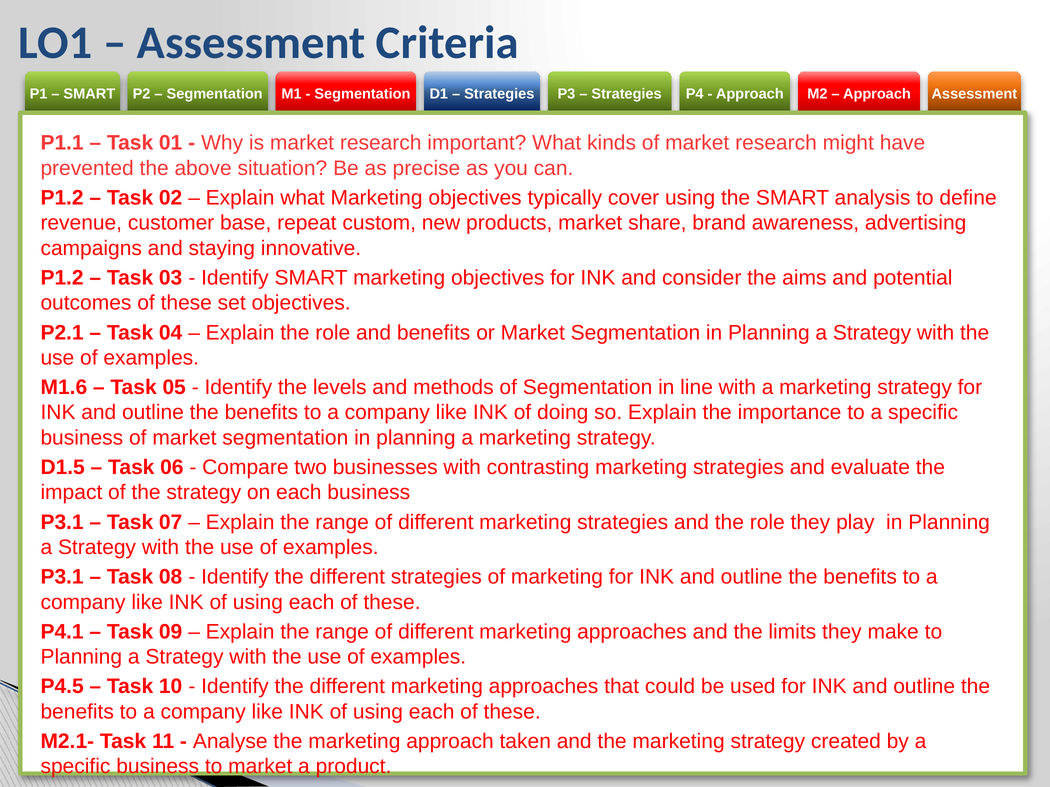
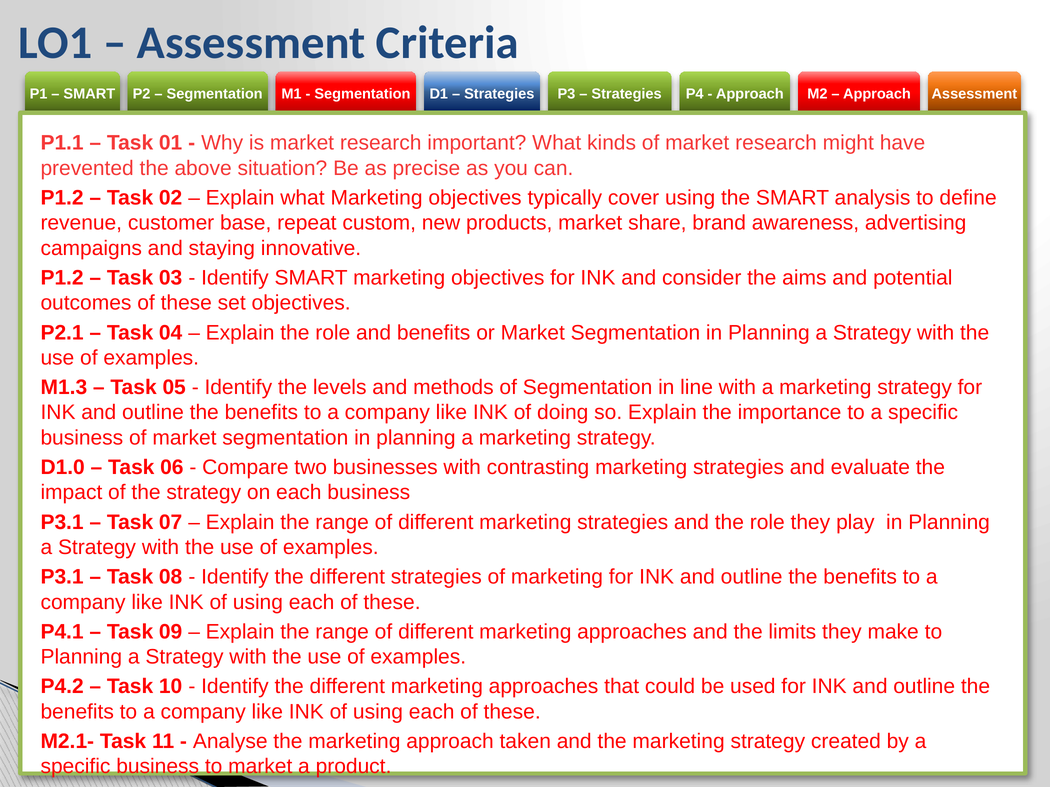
M1.6: M1.6 -> M1.3 (64, 388)
D1.5: D1.5 -> D1.0 (63, 468)
P4.5: P4.5 -> P4.2 (62, 687)
